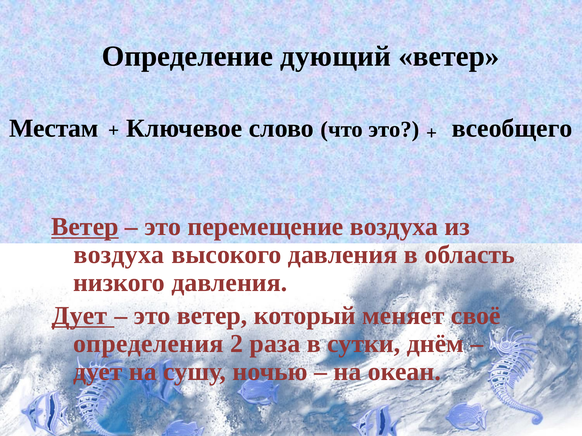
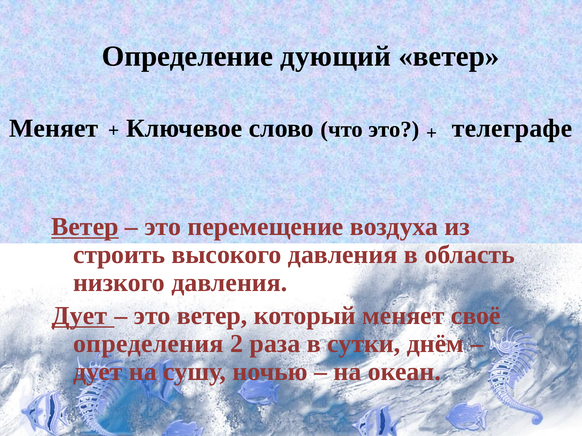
Местам: Местам -> Меняет (54, 128)
всеобщего: всеобщего -> телеграфе (512, 128)
воздуха: воздуха -> строить (119, 255)
